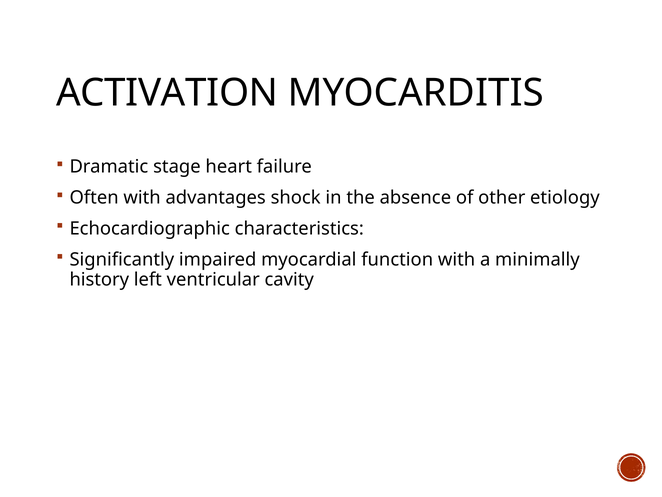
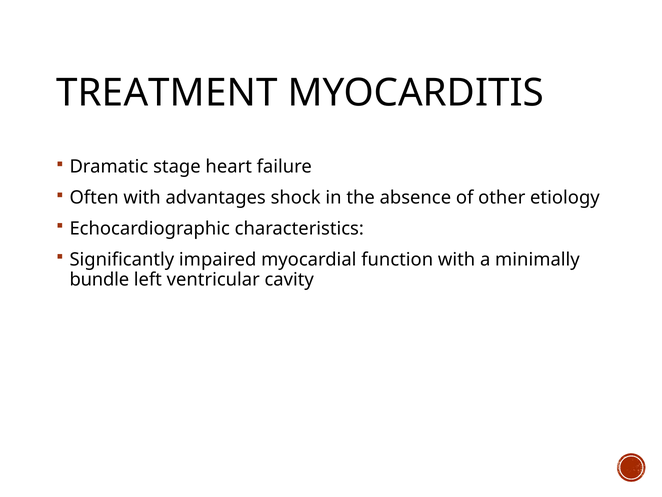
ACTIVATION: ACTIVATION -> TREATMENT (167, 93)
history: history -> bundle (99, 279)
